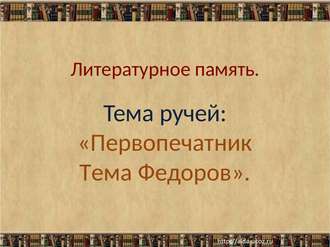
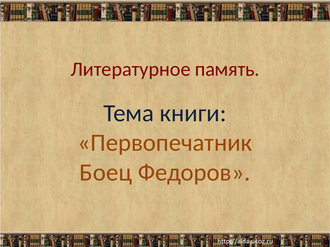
ручей: ручей -> книги (193, 113)
Тема: Тема -> Боец (106, 173)
